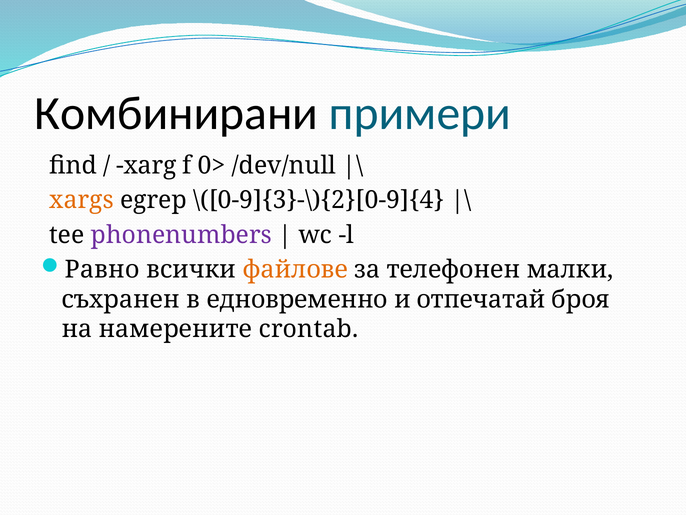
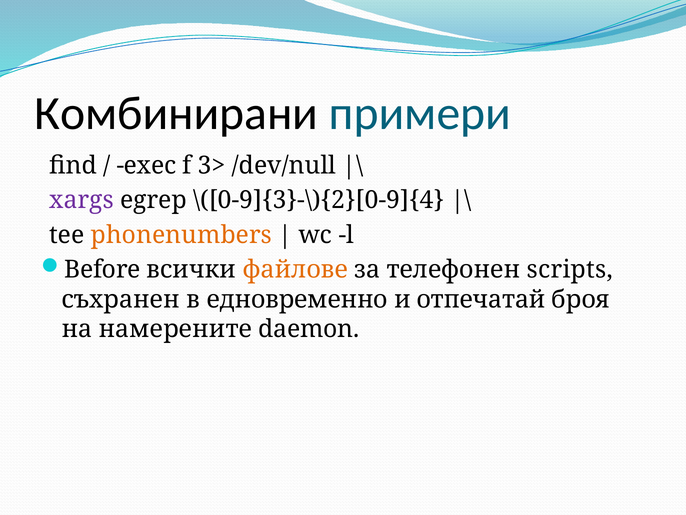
xarg: xarg -> exec (146, 165)
0>: 0> -> 3> (212, 165)
xargs colour: orange -> purple (81, 200)
phonenumbers colour: purple -> orange (181, 235)
Равно: Равно -> Before (102, 269)
малки: малки -> scripts (570, 269)
crontab: crontab -> daemon (309, 329)
